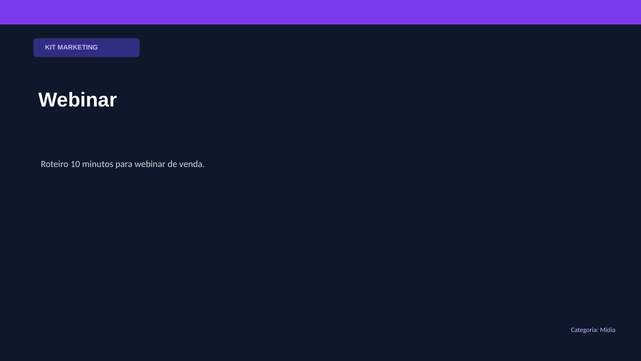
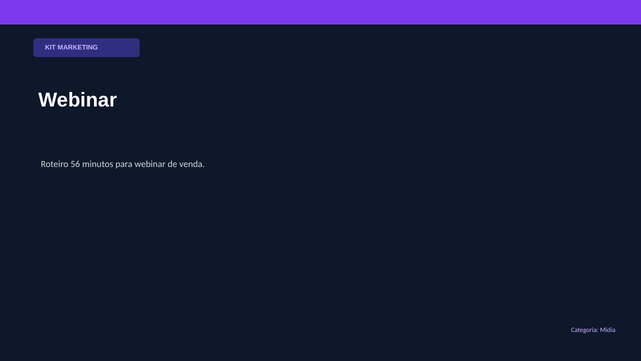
10: 10 -> 56 (75, 164)
